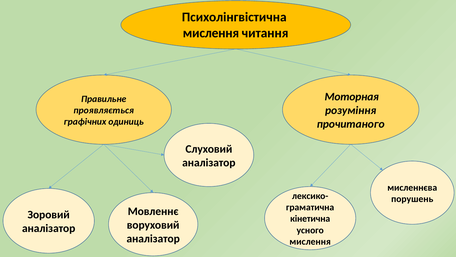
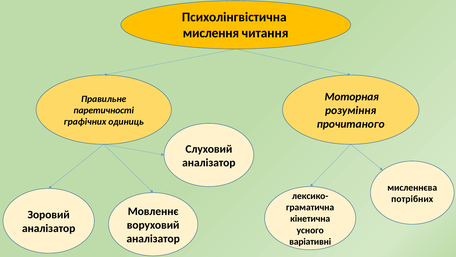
проявляється: проявляється -> паретичності (104, 110)
порушень: порушень -> потрібних (412, 199)
мислення: мислення -> варіативні (310, 241)
